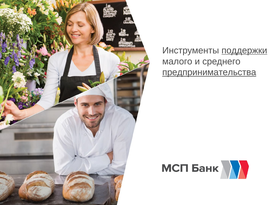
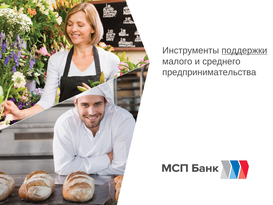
предпринимательства underline: present -> none (209, 72)
